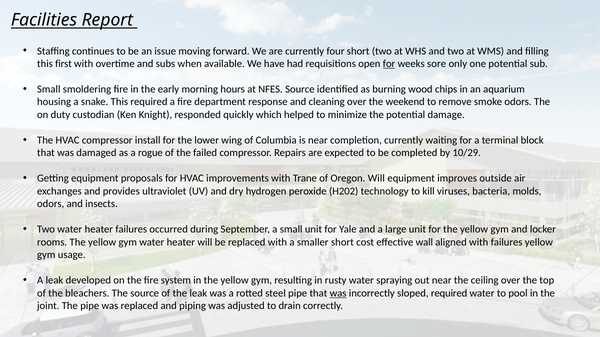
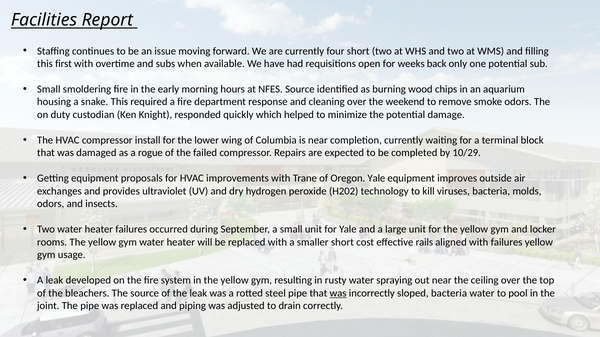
for underline: present -> none (389, 64)
sore: sore -> back (437, 64)
Oregon Will: Will -> Yale (376, 179)
wall: wall -> rails (424, 242)
sloped required: required -> bacteria (449, 293)
